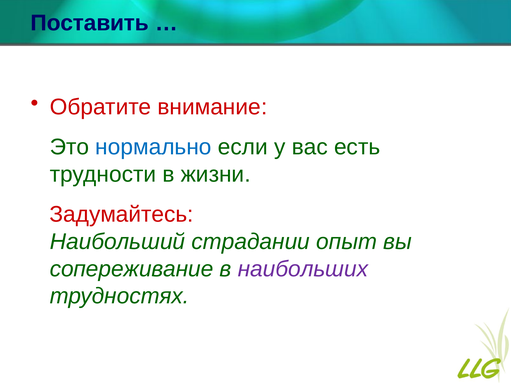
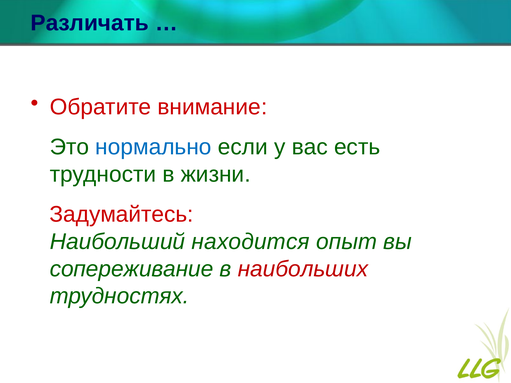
Поставить: Поставить -> Различать (90, 23)
страдании: страдании -> находится (251, 242)
наибольших colour: purple -> red (303, 269)
